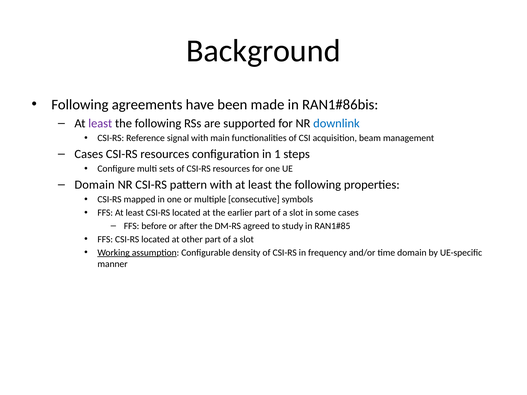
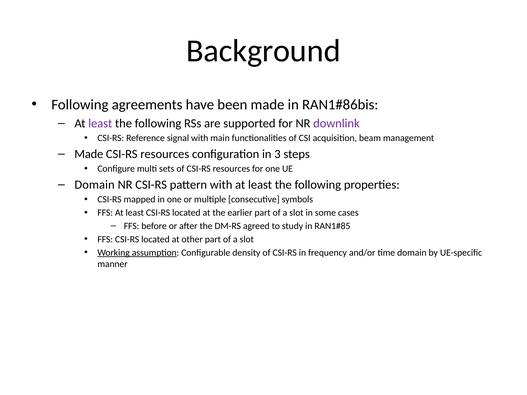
downlink colour: blue -> purple (336, 123)
Cases: Cases -> Made (89, 154)
1: 1 -> 3 (277, 154)
